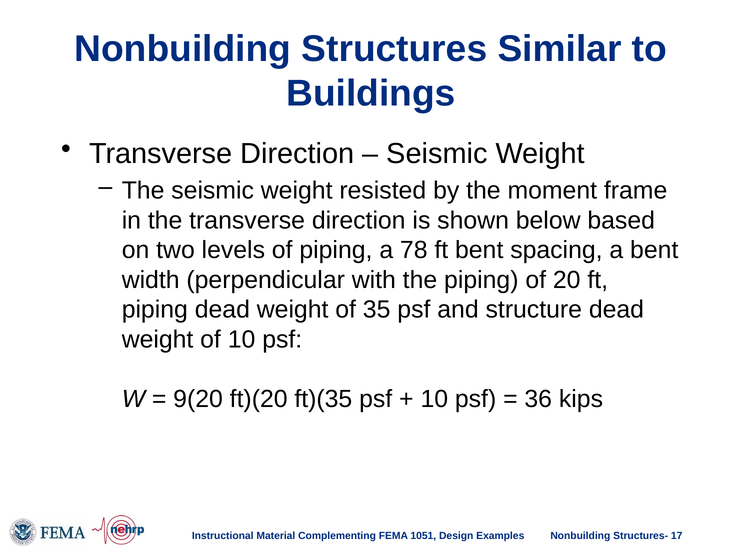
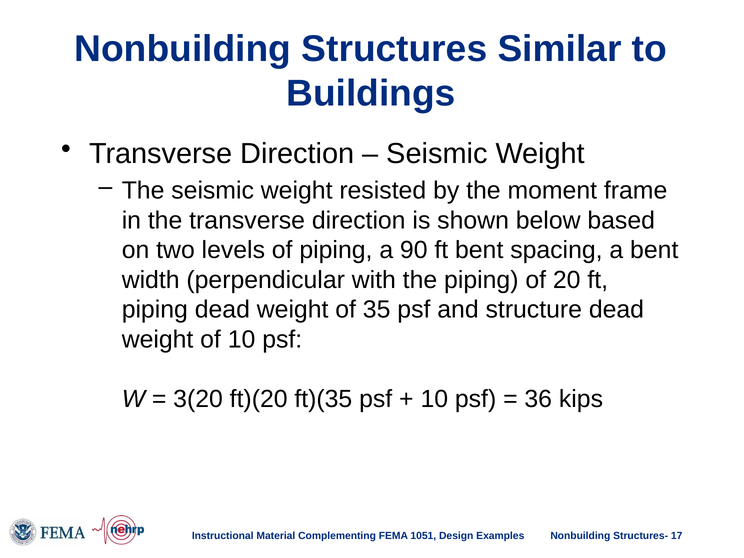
78: 78 -> 90 (414, 250)
9(20: 9(20 -> 3(20 (198, 399)
